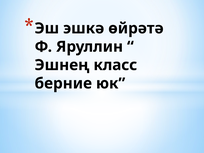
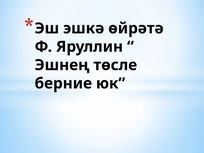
класс: класс -> төсле (115, 65)
